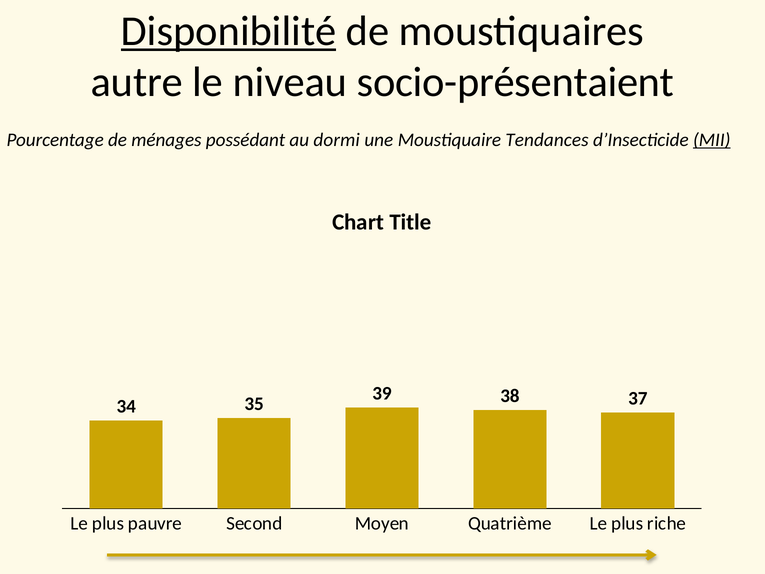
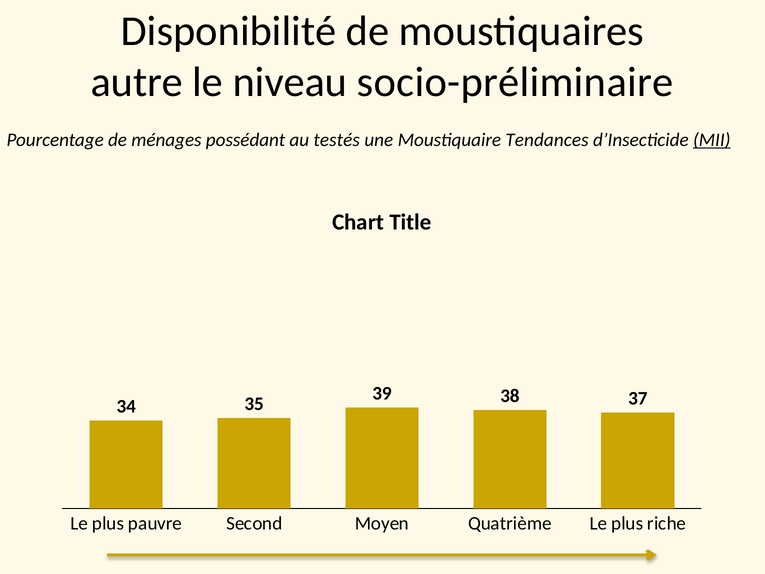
Disponibilité underline: present -> none (229, 31)
socio-présentaient: socio-présentaient -> socio-préliminaire (515, 82)
dormi: dormi -> testés (337, 140)
